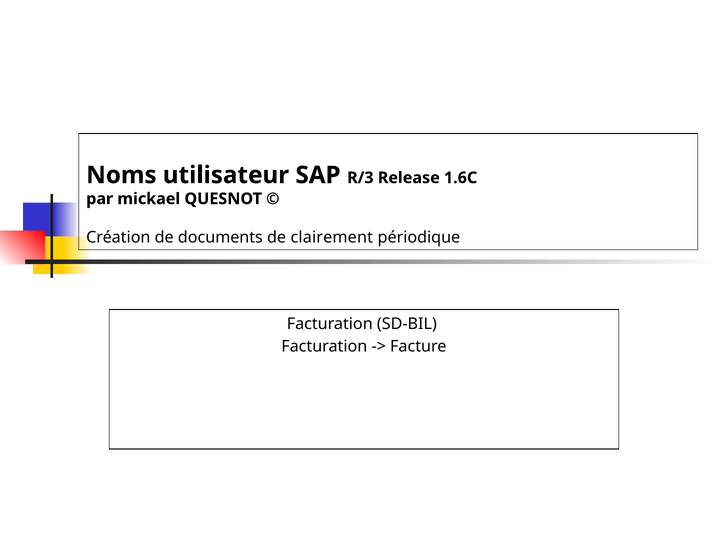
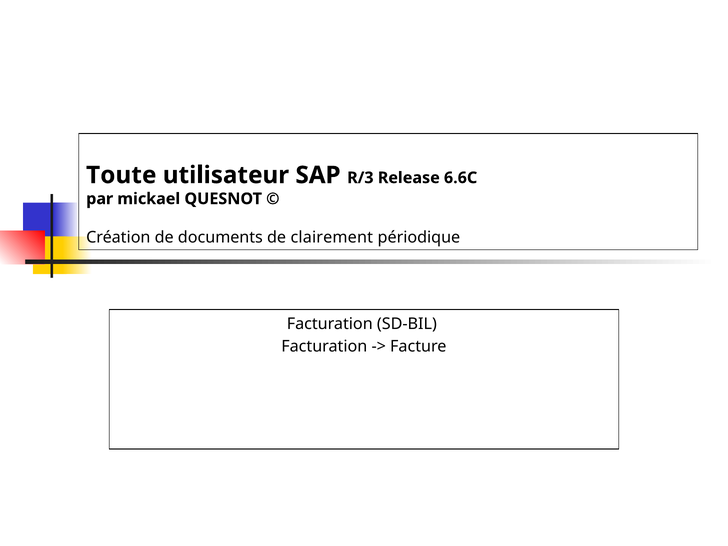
Noms: Noms -> Toute (121, 175)
1.6C: 1.6C -> 6.6C (461, 178)
